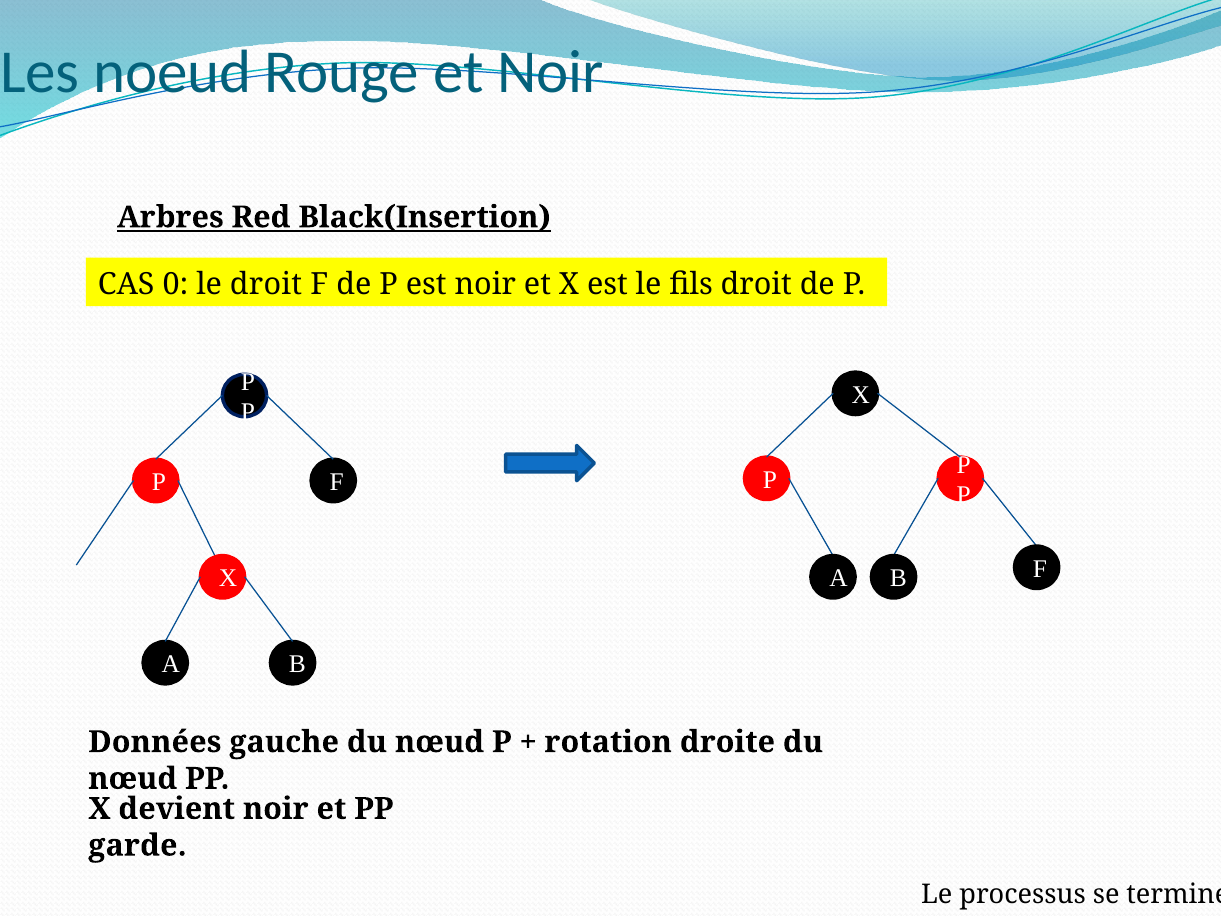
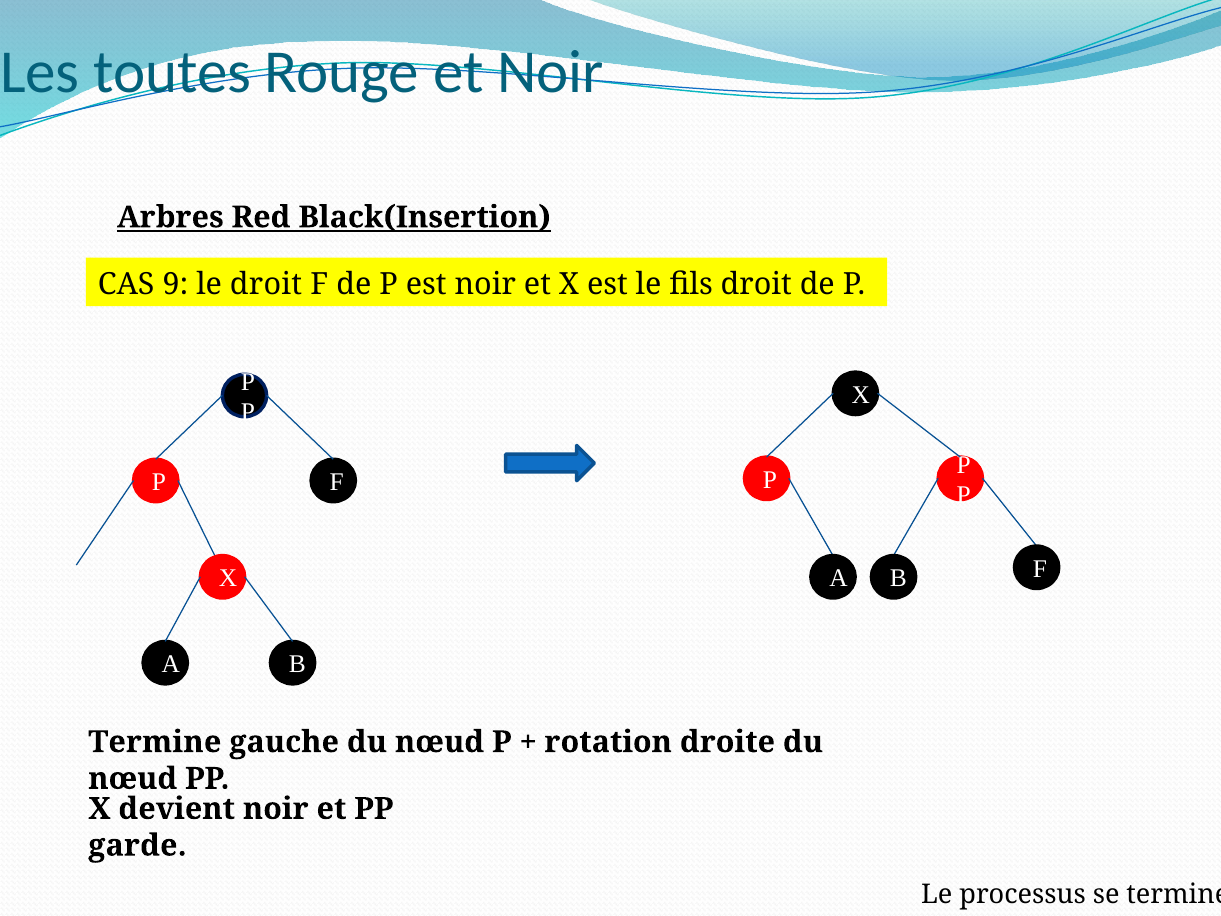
noeud: noeud -> toutes (172, 73)
0: 0 -> 9 (175, 284)
Données: Données -> Termine (155, 742)
